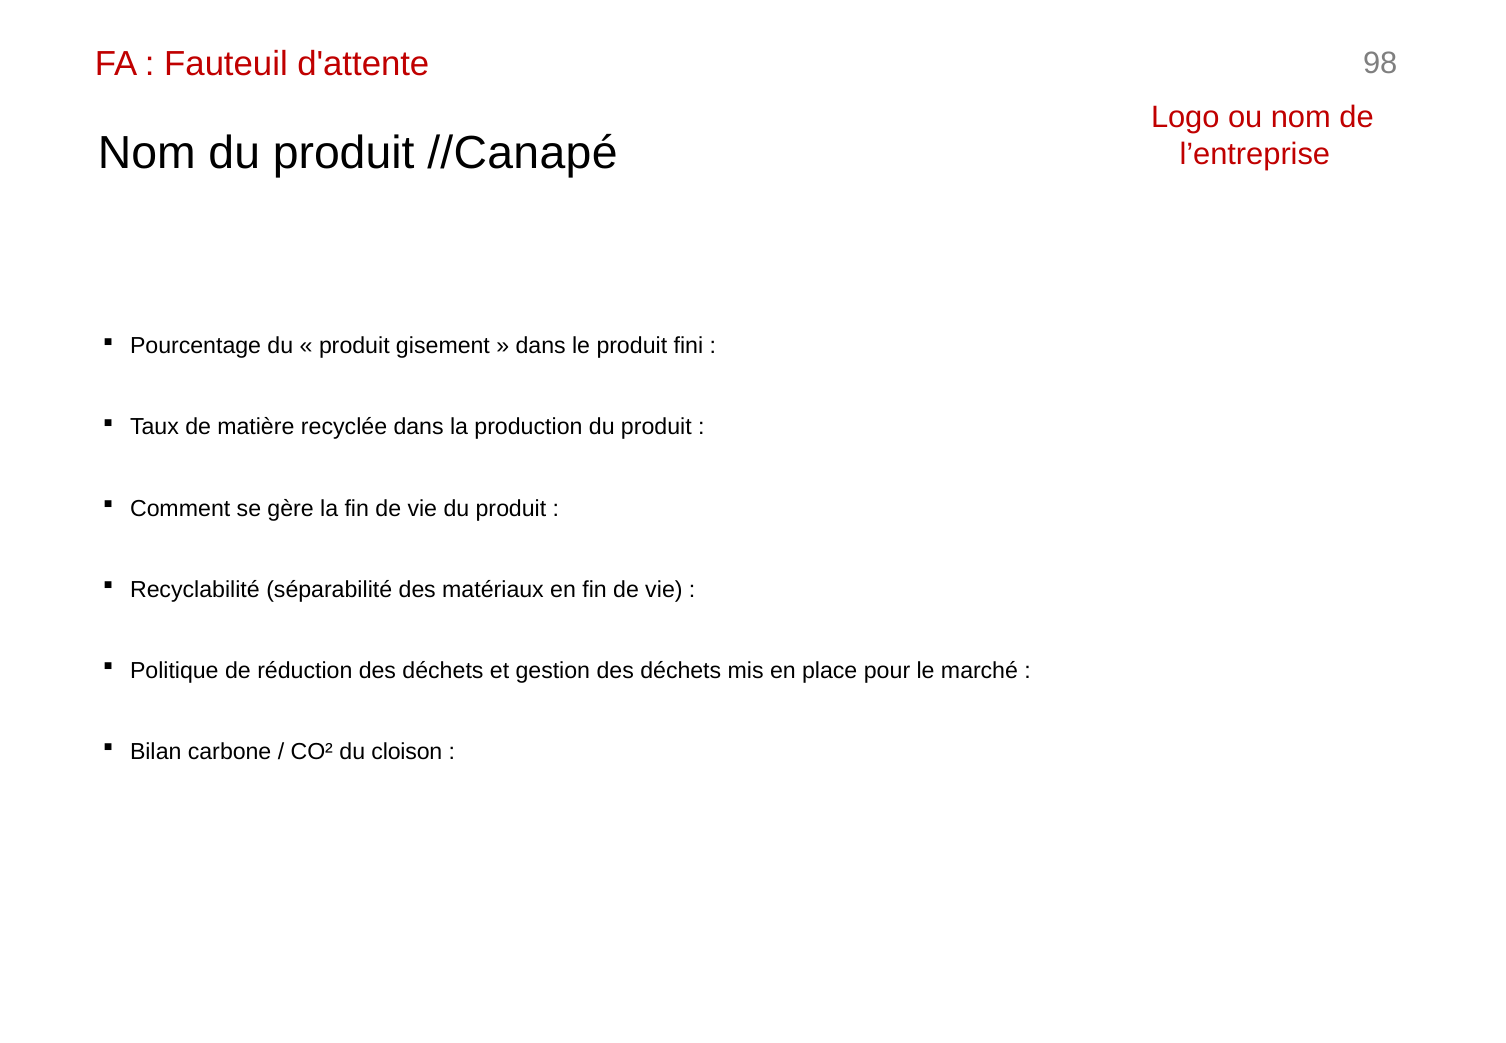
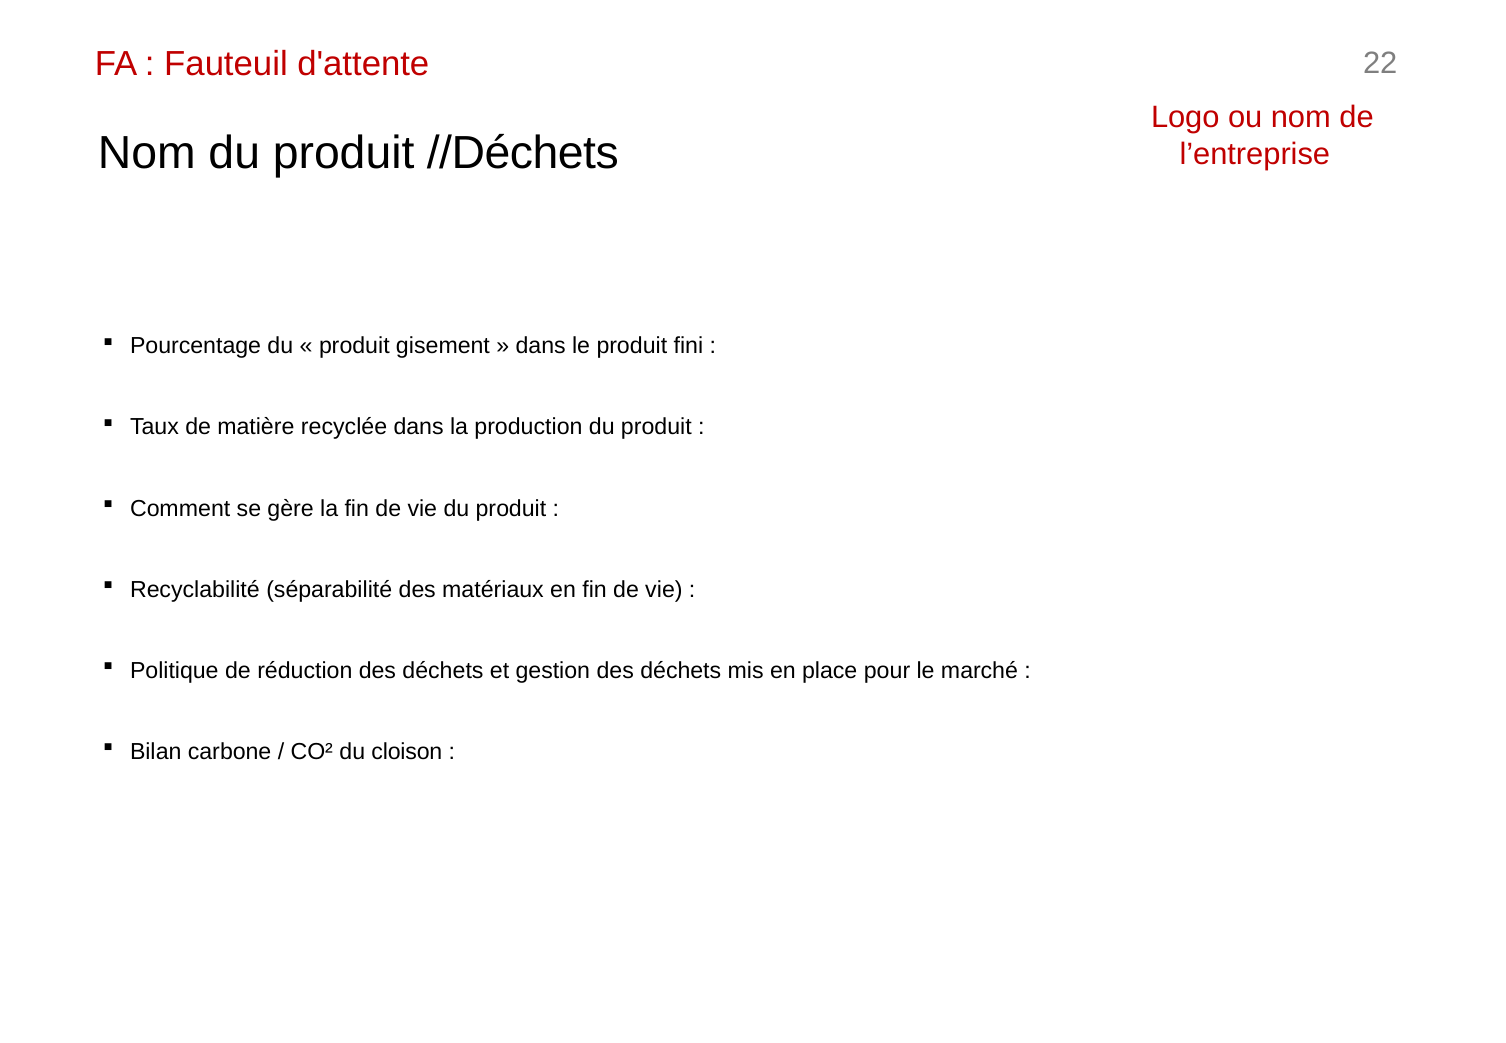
98: 98 -> 22 (1380, 64)
//Canapé: //Canapé -> //Déchets (523, 153)
